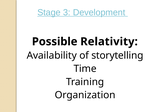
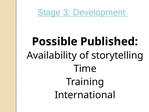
Relativity: Relativity -> Published (109, 41)
Organization: Organization -> International (85, 95)
